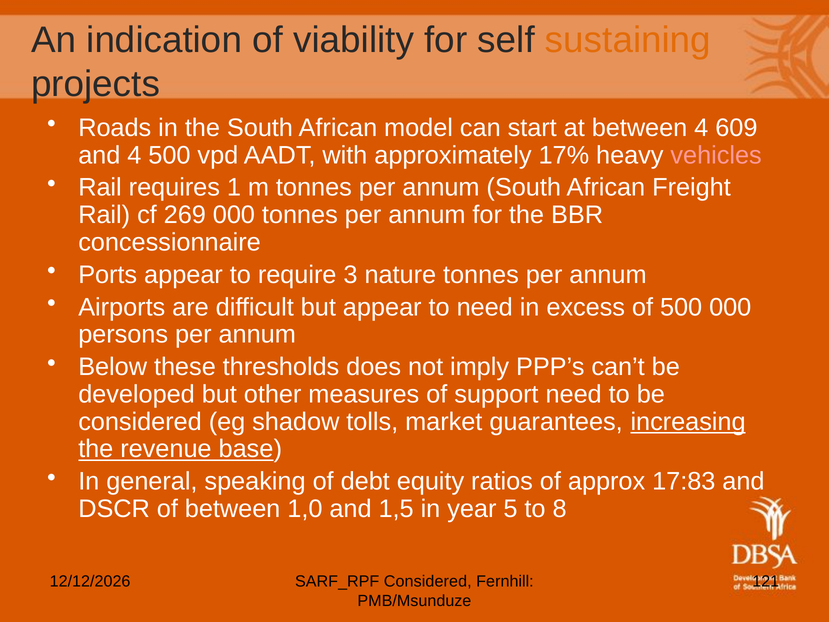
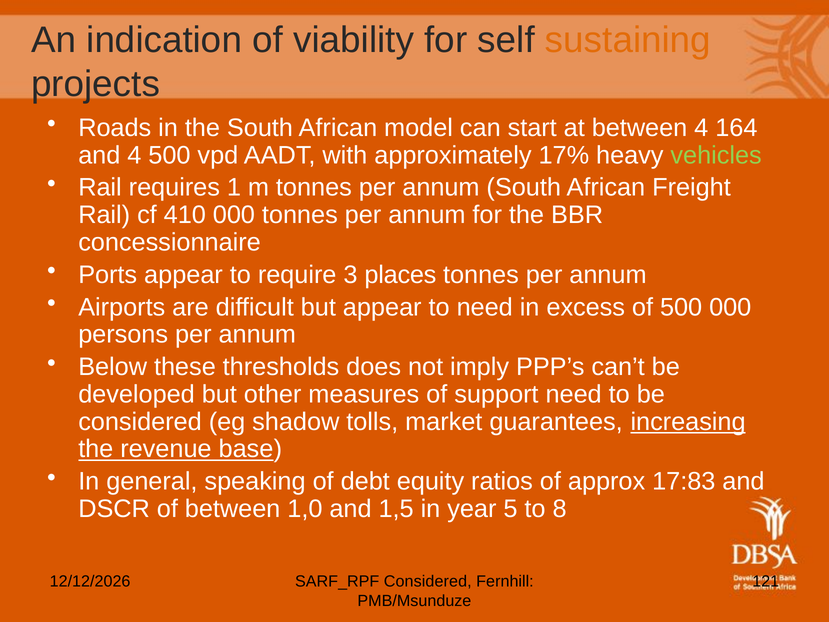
609: 609 -> 164 (736, 128)
vehicles colour: pink -> light green (716, 155)
269: 269 -> 410 (185, 215)
nature: nature -> places (400, 275)
